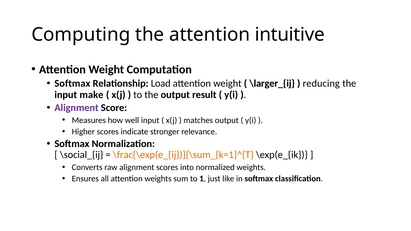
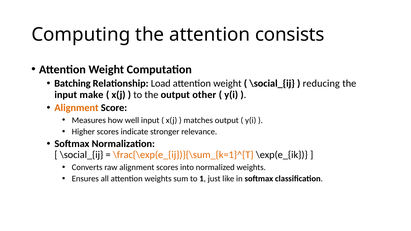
intuitive: intuitive -> consists (290, 35)
Softmax: Softmax -> Batching (72, 84)
\larger_{ij: \larger_{ij -> \social_{ij (272, 84)
result: result -> other (204, 95)
Alignment colour: purple -> orange (77, 108)
